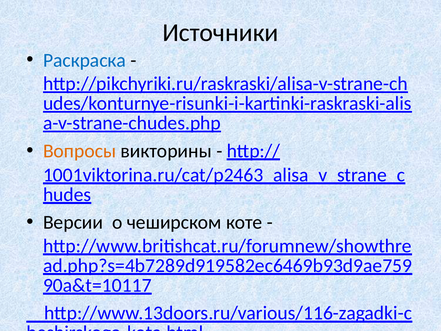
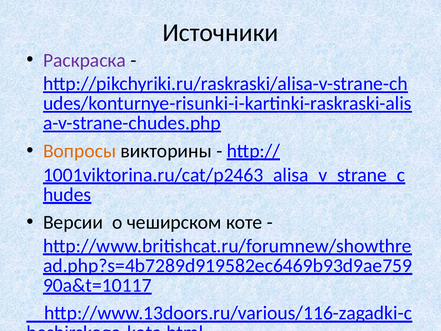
Раскраска colour: blue -> purple (85, 60)
